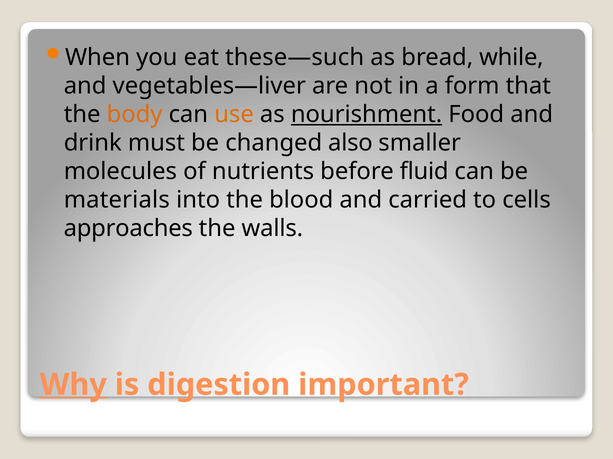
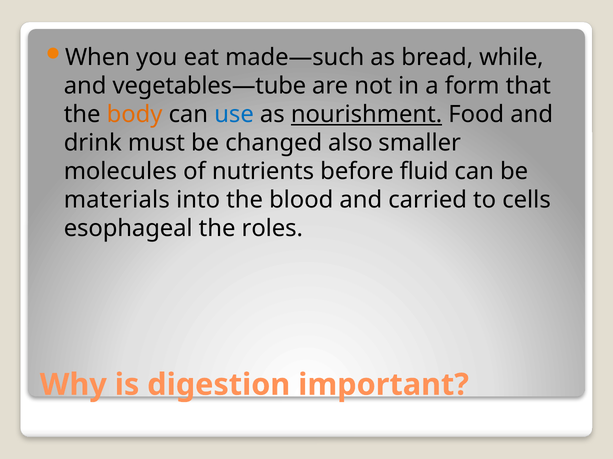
these—such: these—such -> made—such (295, 58)
vegetables—liver: vegetables—liver -> vegetables—tube (209, 86)
use colour: orange -> blue (234, 115)
approaches: approaches -> esophageal (128, 229)
walls: walls -> roles (272, 229)
Why underline: present -> none (73, 385)
